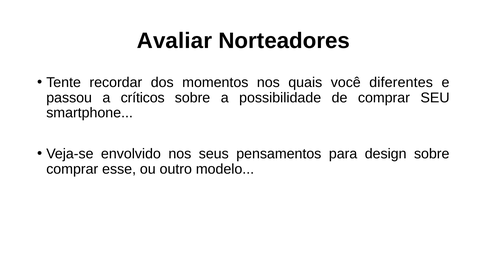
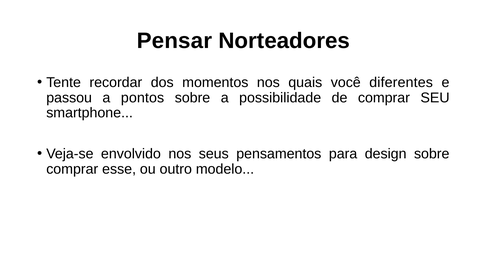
Avaliar: Avaliar -> Pensar (174, 41)
críticos: críticos -> pontos (143, 98)
